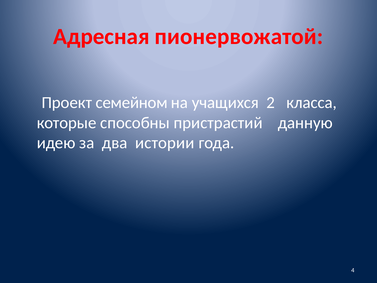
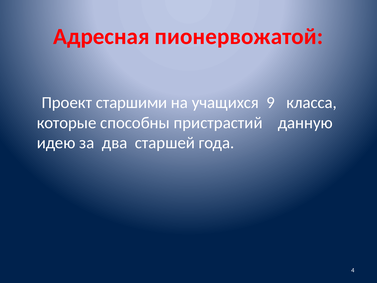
семейном: семейном -> старшими (132, 103)
2: 2 -> 9 (271, 103)
истории: истории -> старшей (165, 143)
